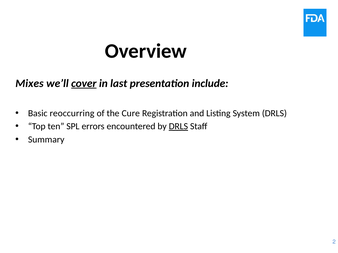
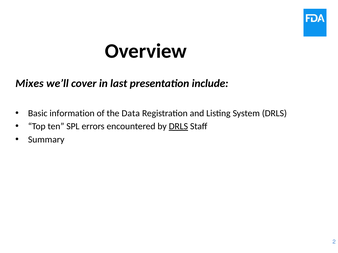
cover underline: present -> none (84, 84)
reoccurring: reoccurring -> information (72, 113)
Cure: Cure -> Data (131, 113)
